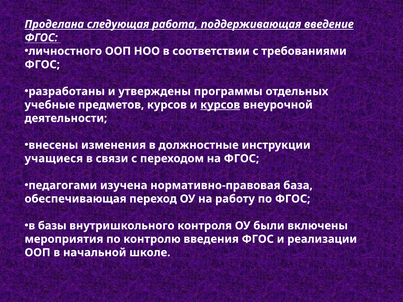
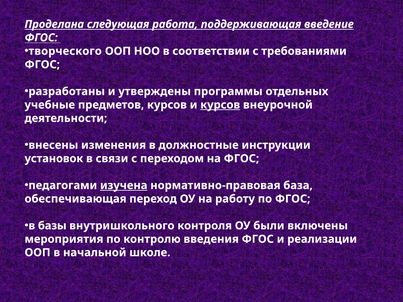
личностного: личностного -> творческого (65, 51)
учащиеся: учащиеся -> установок (54, 159)
изучена underline: none -> present (124, 186)
